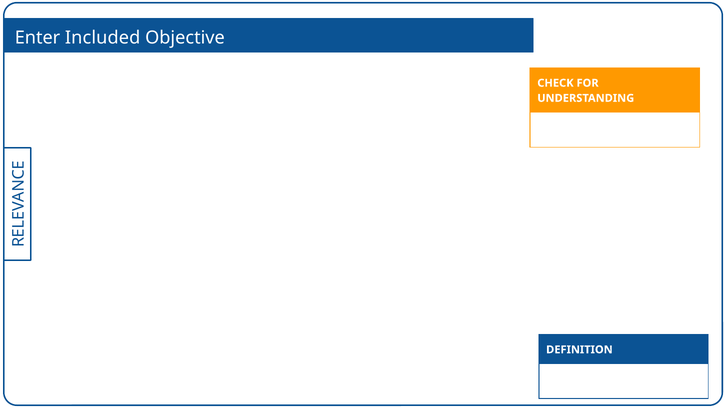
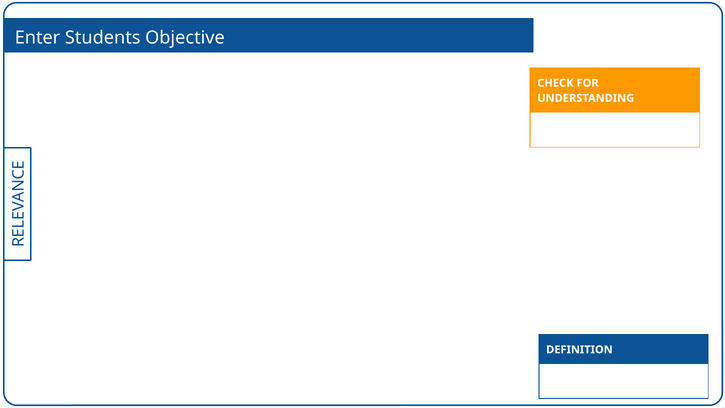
Included: Included -> Students (103, 38)
